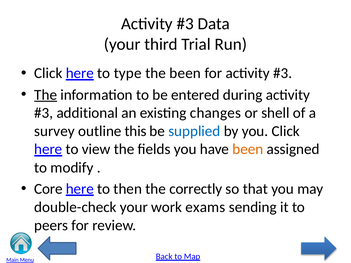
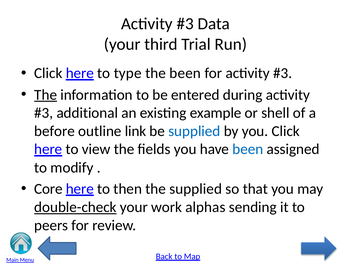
changes: changes -> example (216, 113)
survey: survey -> before (55, 131)
this: this -> link (136, 131)
been colour: orange -> blue (248, 149)
the correctly: correctly -> supplied (196, 189)
double-check underline: none -> present (75, 207)
exams: exams -> alphas (205, 207)
